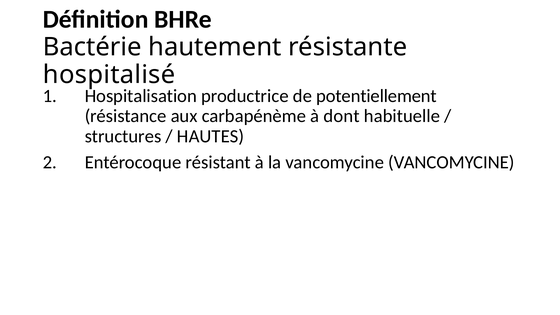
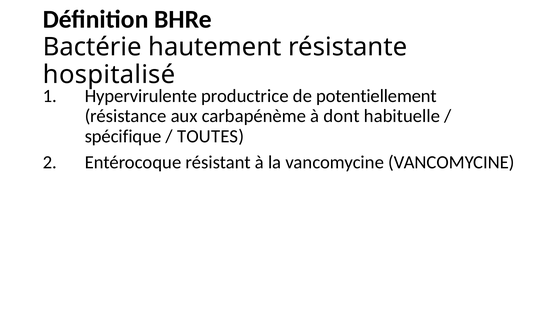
Hospitalisation: Hospitalisation -> Hypervirulente (141, 96)
structures: structures -> spécifique (123, 136)
HAUTES: HAUTES -> TOUTES (211, 136)
